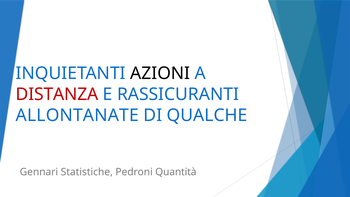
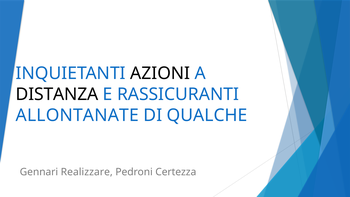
DISTANZA colour: red -> black (57, 94)
Statistiche: Statistiche -> Realizzare (87, 172)
Quantità: Quantità -> Certezza (176, 172)
